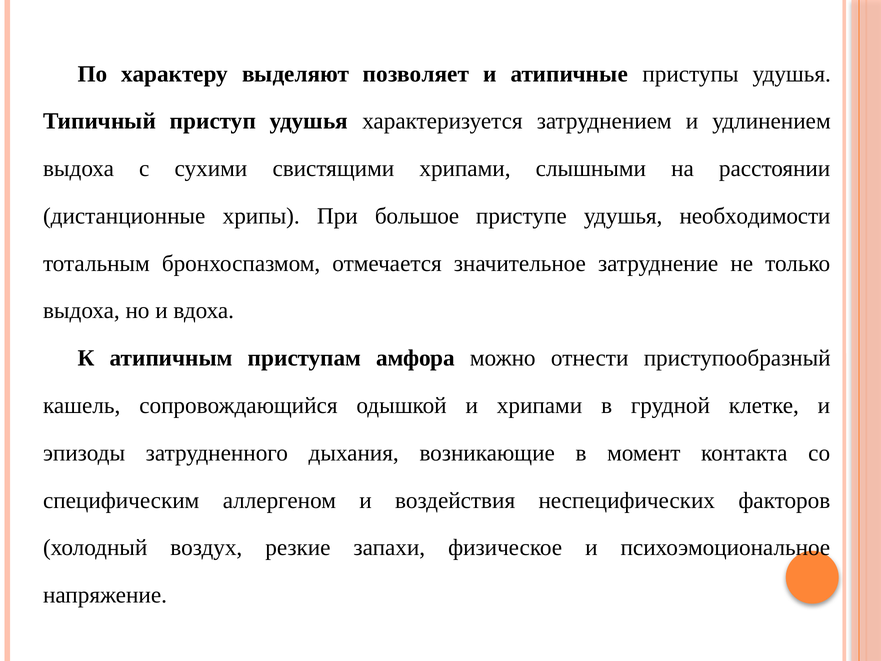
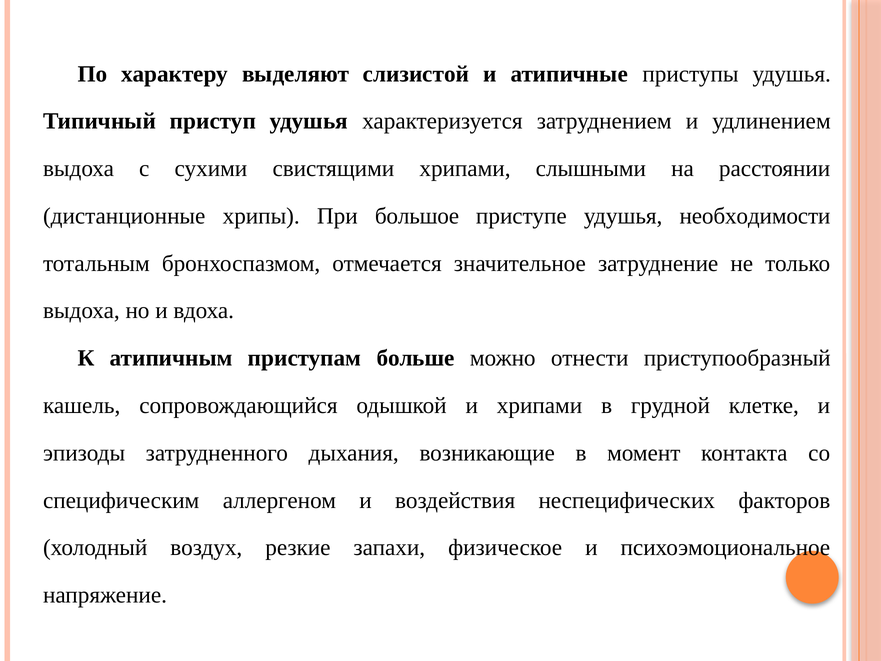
позволяет: позволяет -> слизистой (416, 74)
амфора: амфора -> больше (415, 358)
